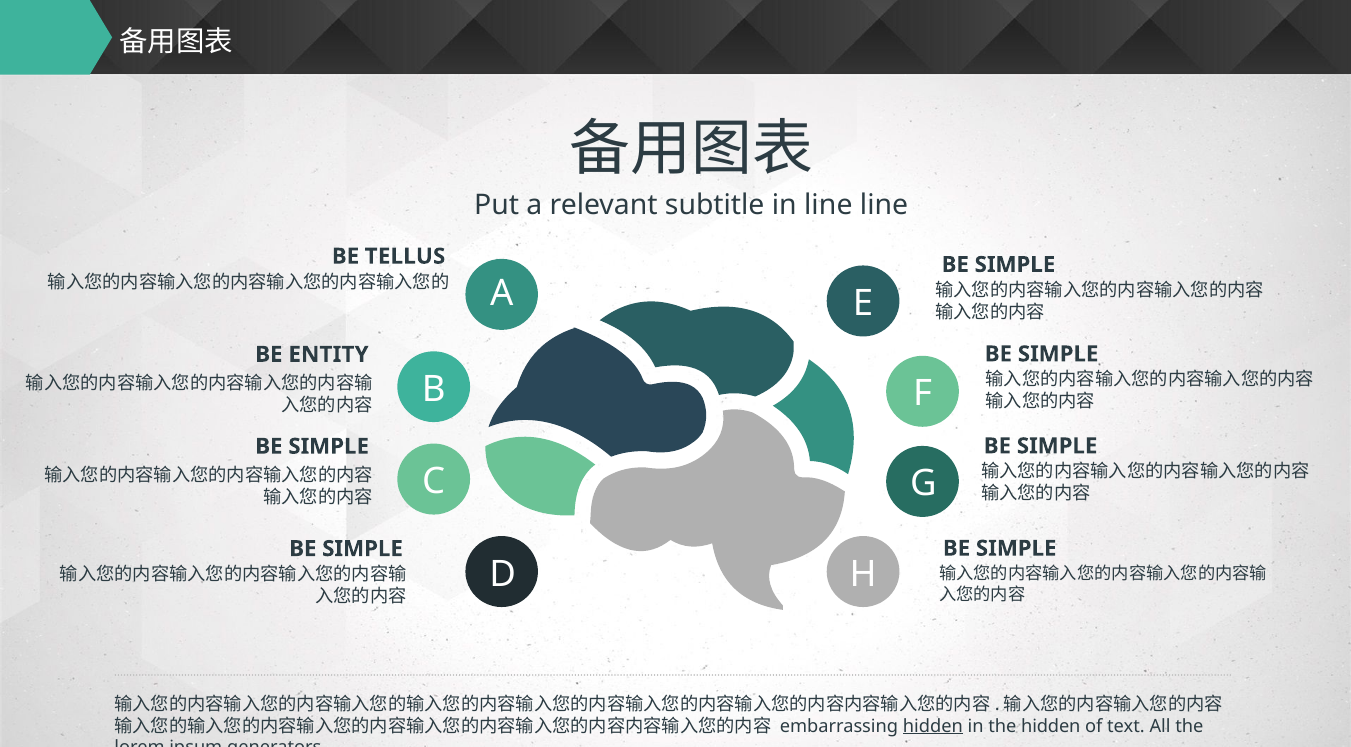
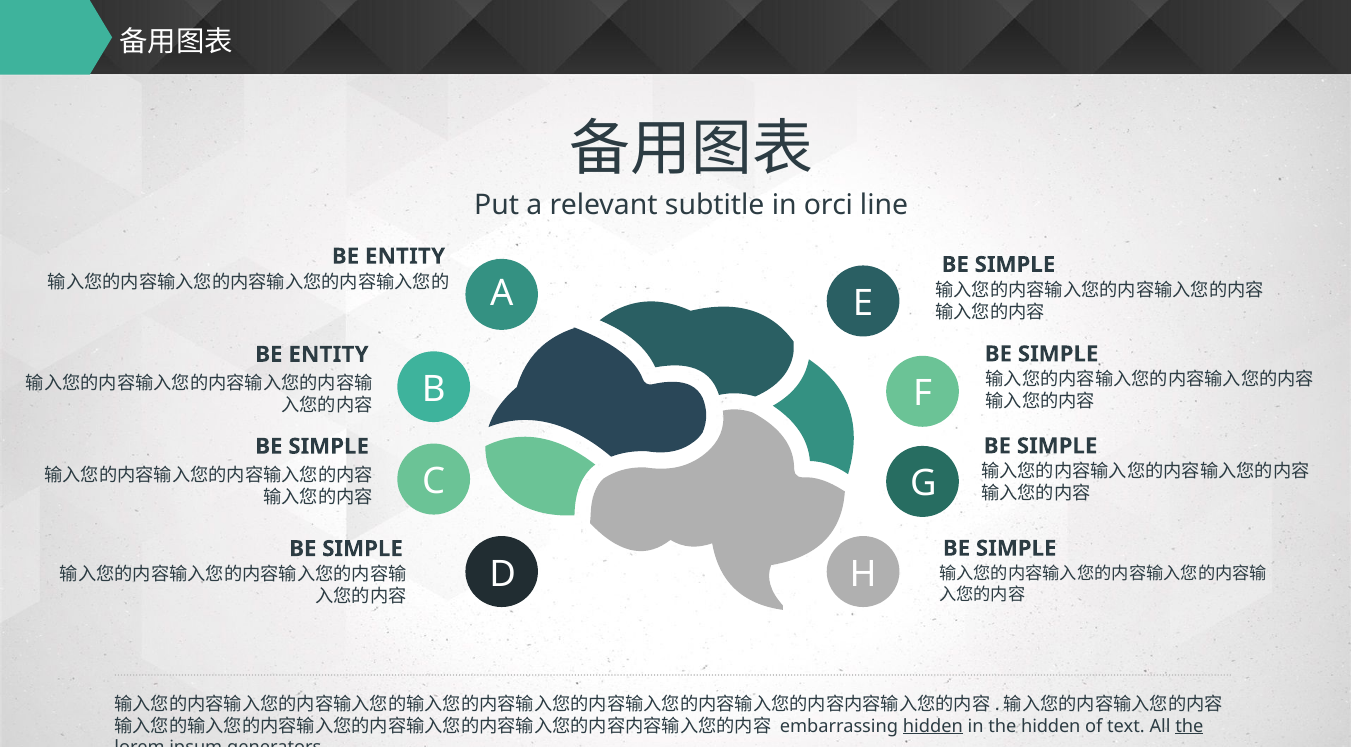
in line: line -> orci (828, 206)
TELLUS: TELLUS -> ENTITY (405, 256)
the underline: none -> present (1189, 726)
